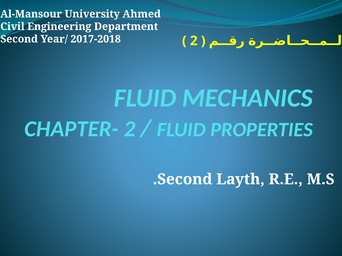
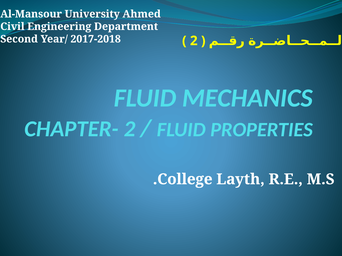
Second: Second -> College (185, 180)
